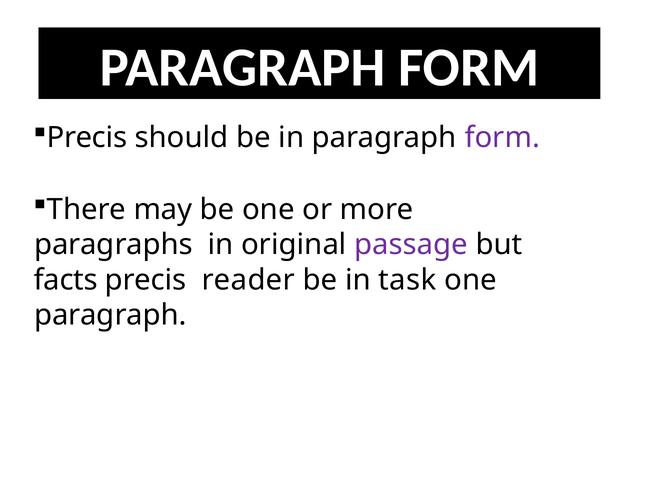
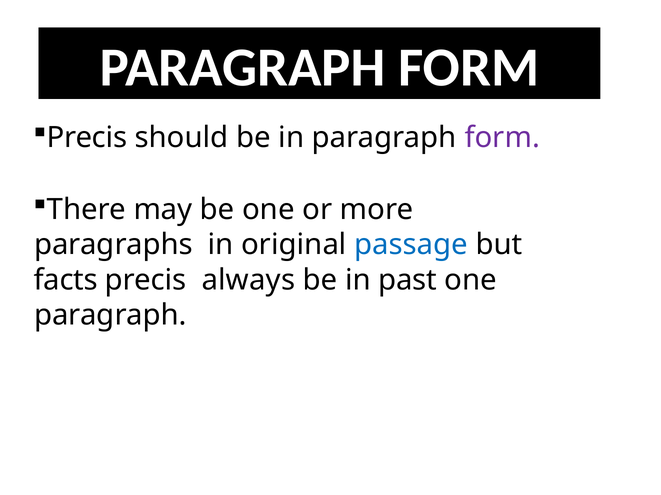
passage colour: purple -> blue (411, 245)
reader: reader -> always (248, 280)
task: task -> past (408, 280)
